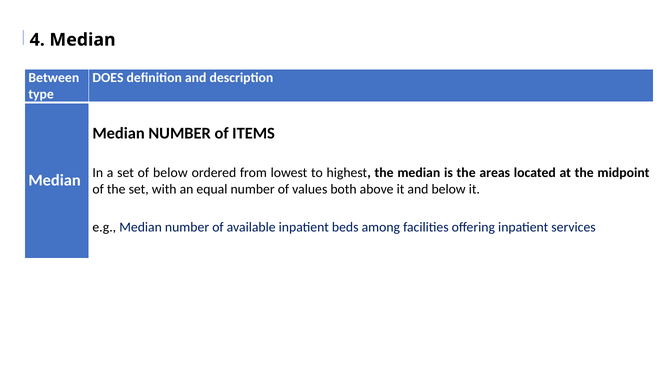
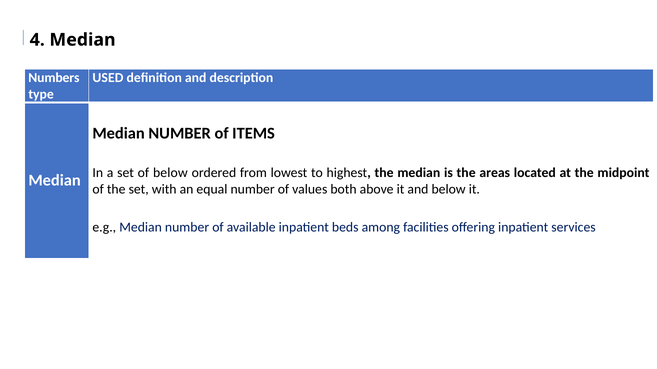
Between: Between -> Numbers (54, 78)
DOES: DOES -> USED (108, 78)
